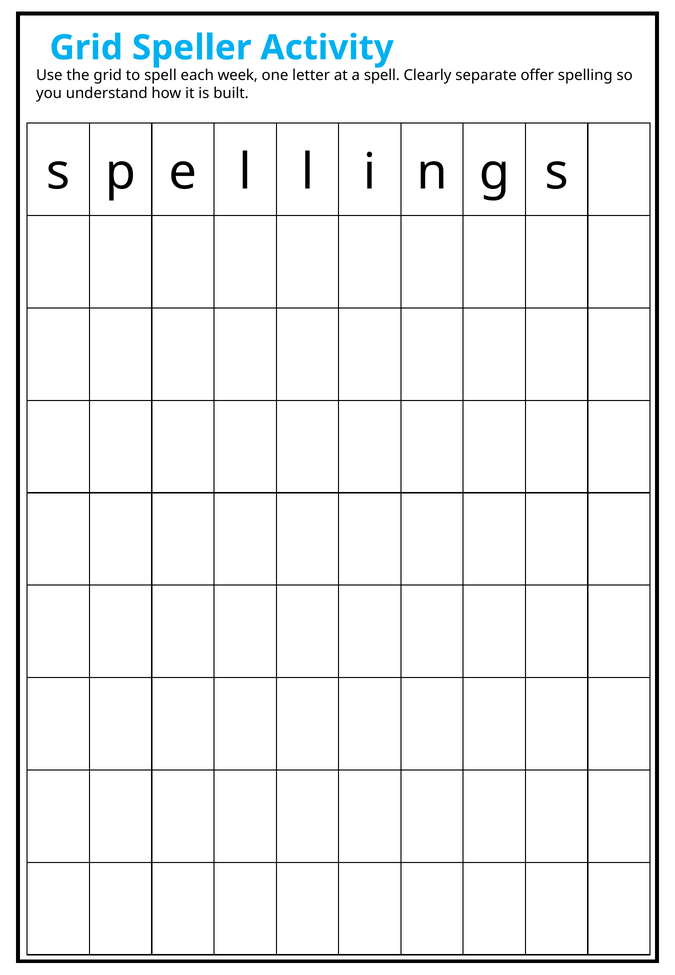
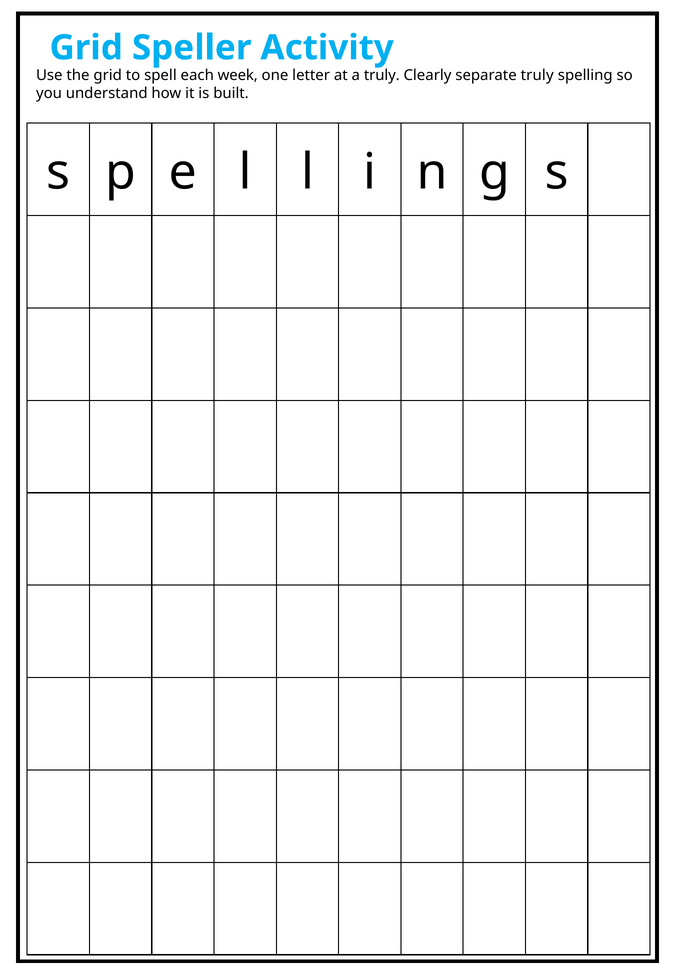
spell: spell -> truly (382, 75)
separate offer: offer -> truly (537, 75)
